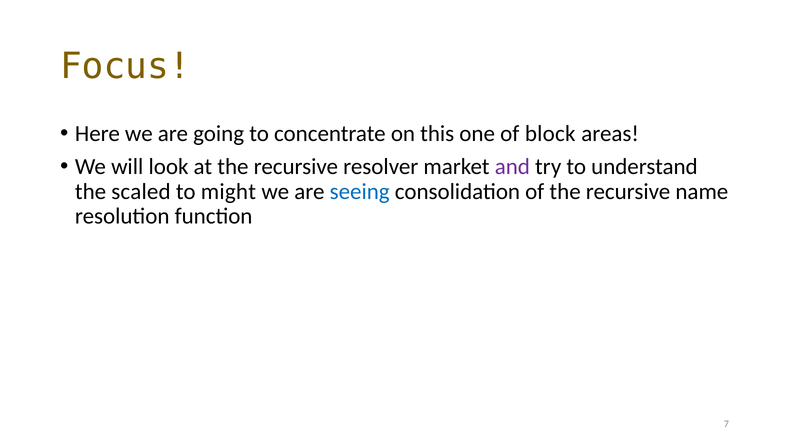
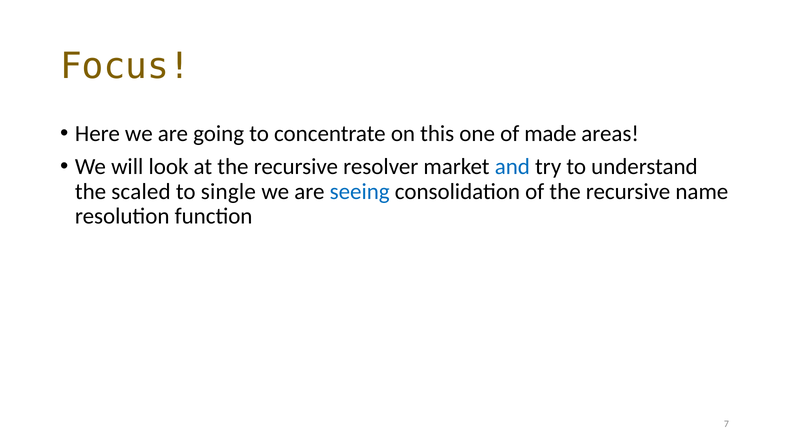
block: block -> made (550, 133)
and colour: purple -> blue (512, 166)
might: might -> single (228, 191)
